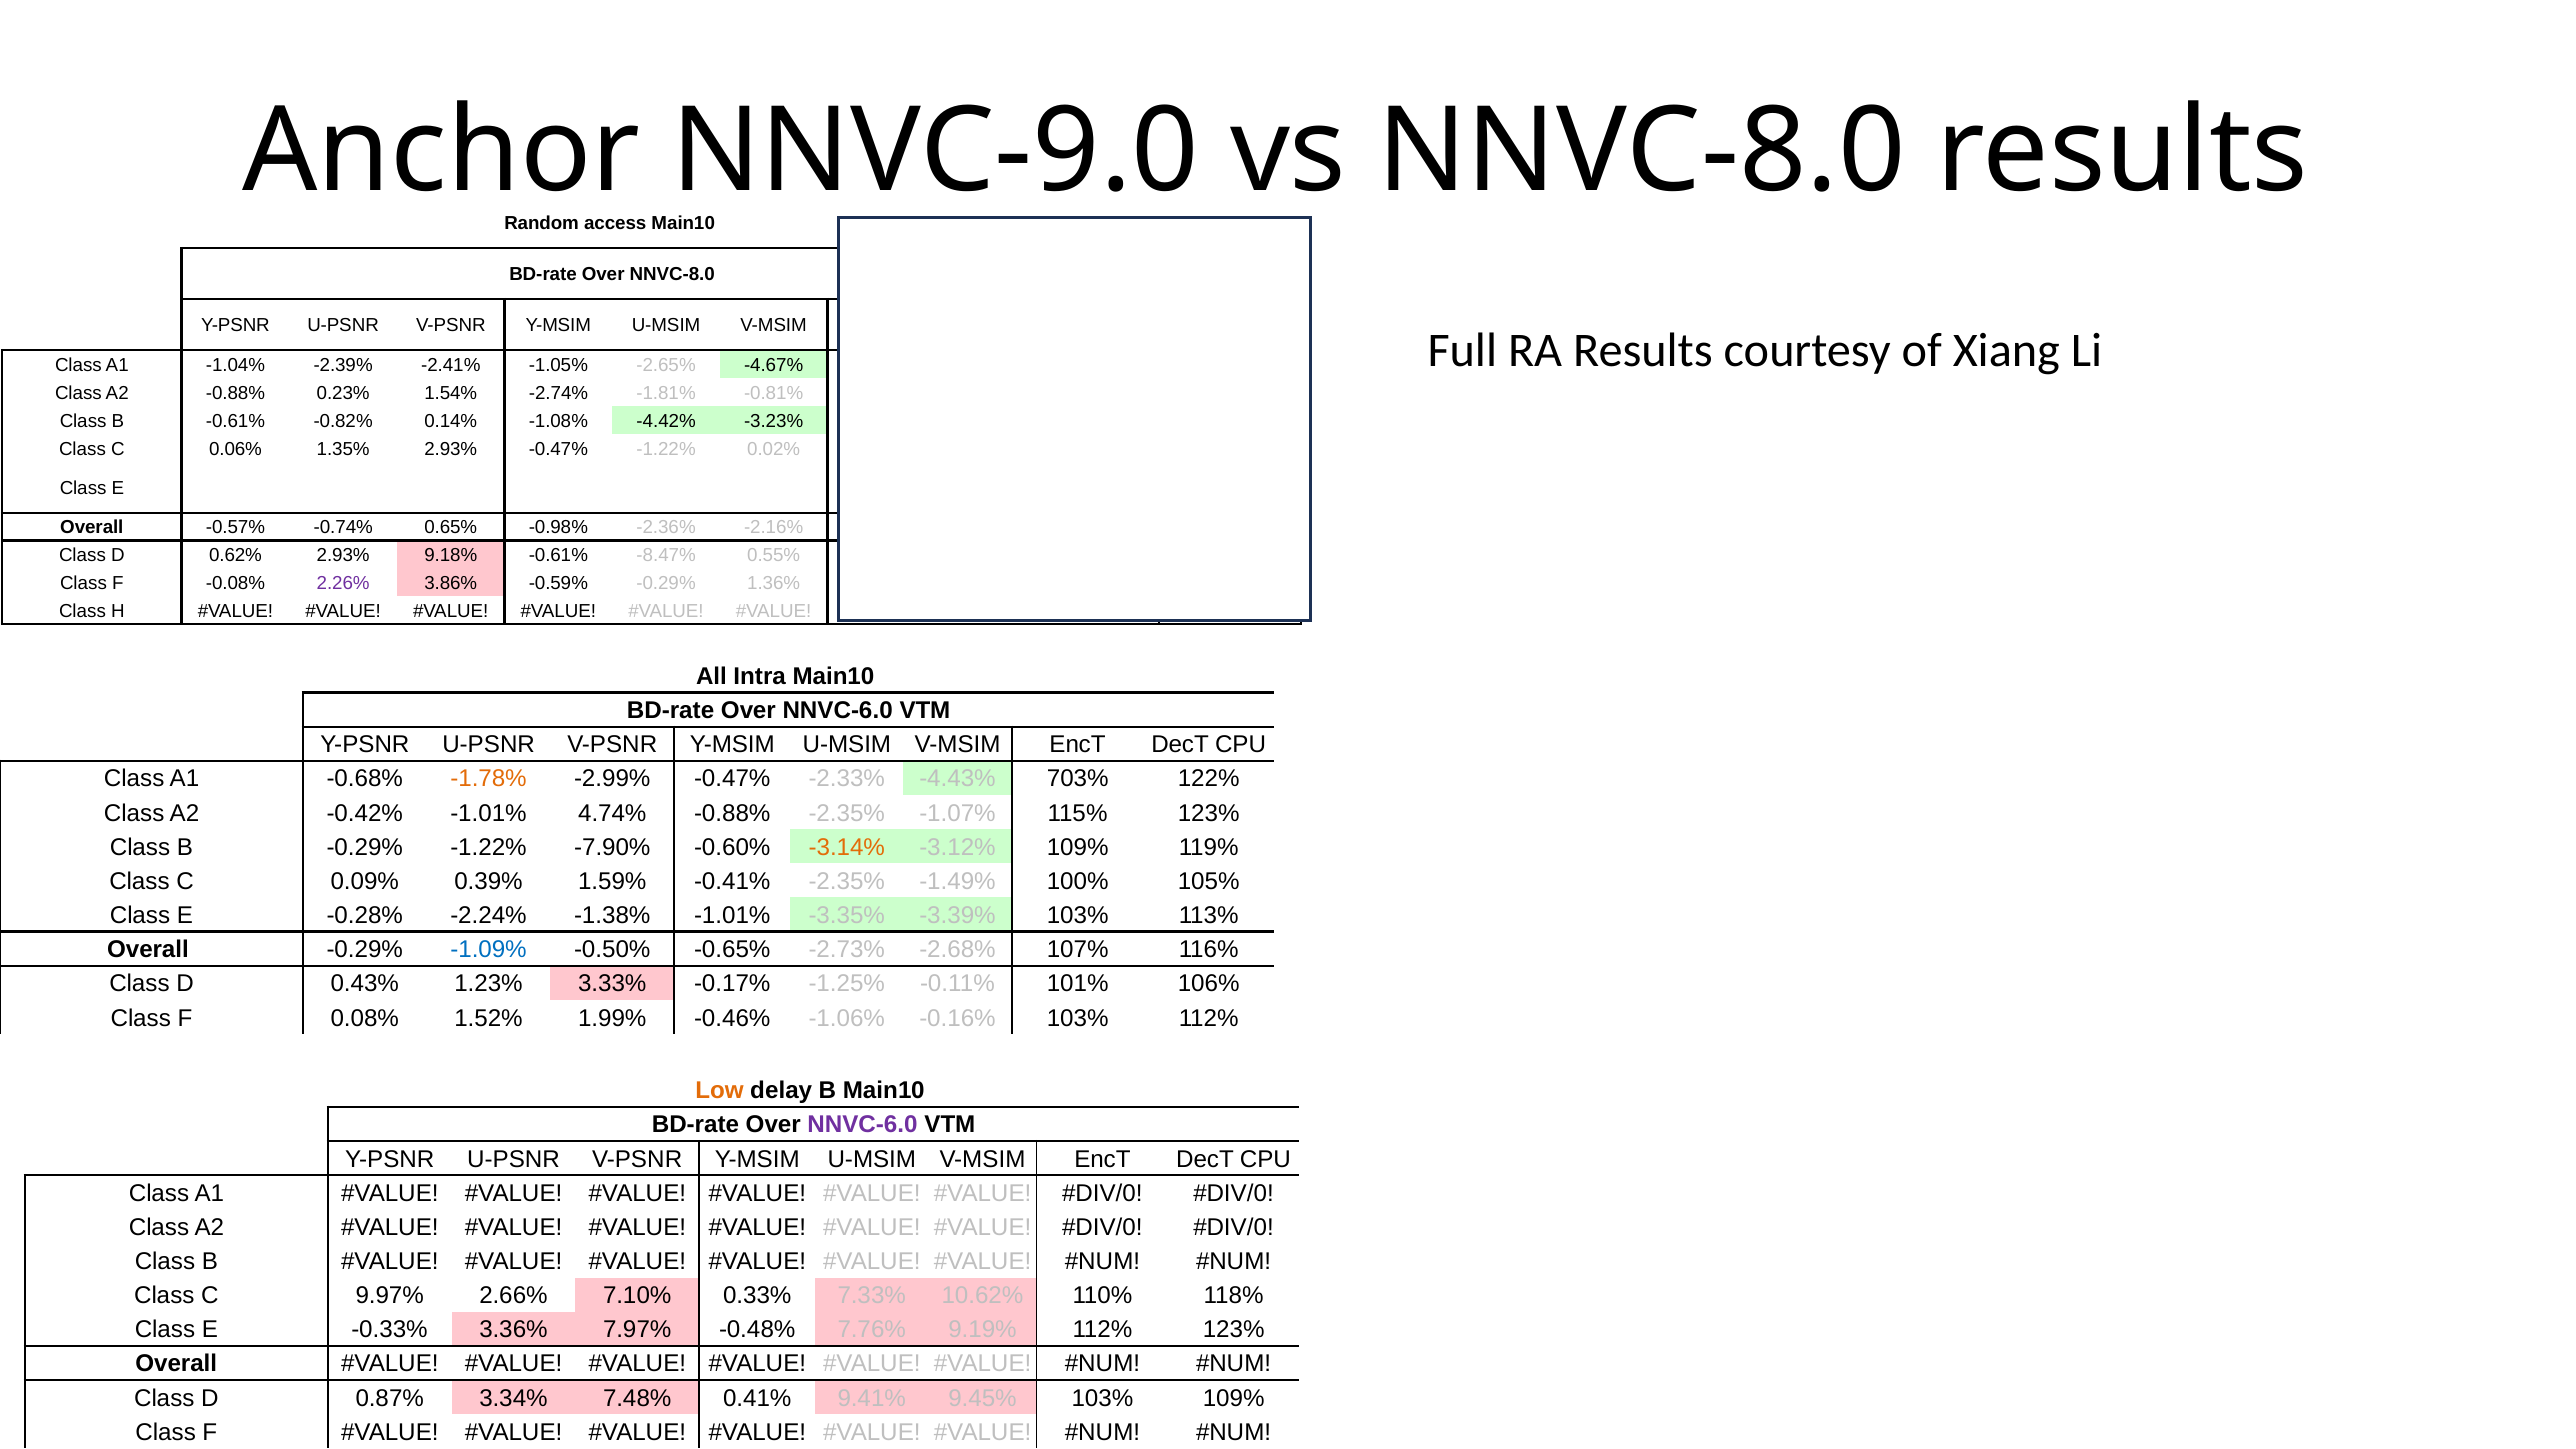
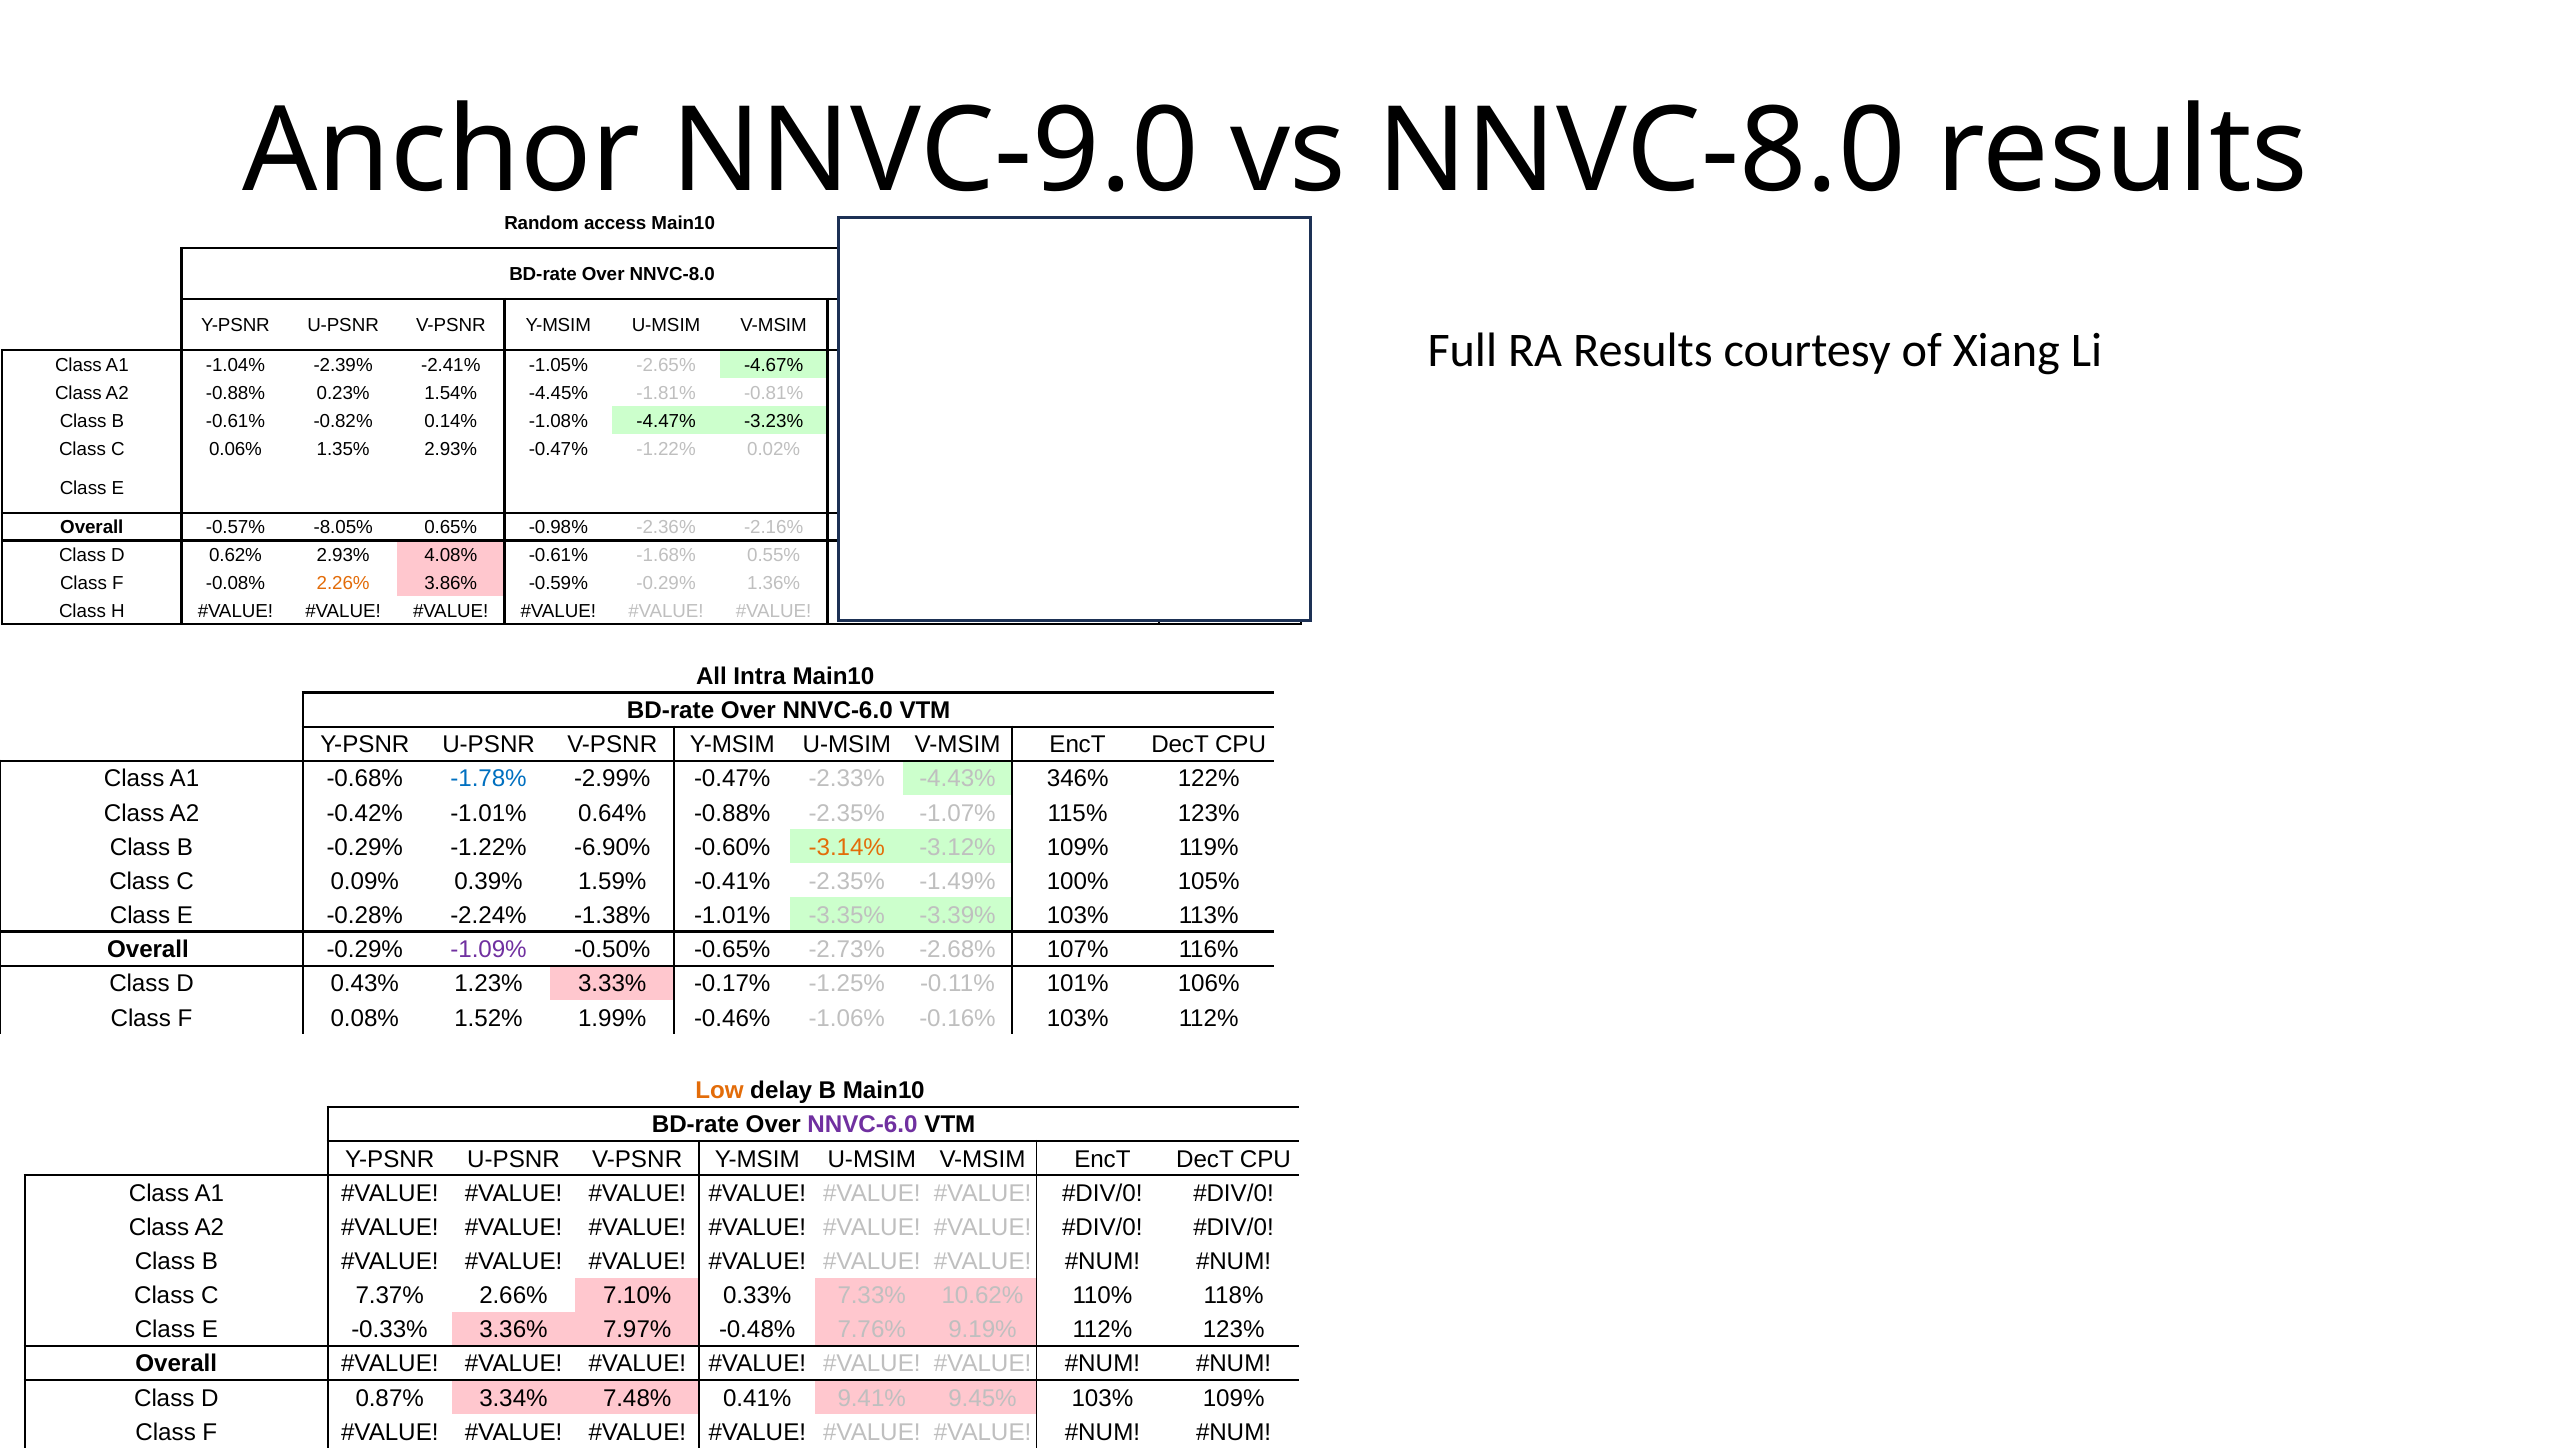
-2.74%: -2.74% -> -4.45% (558, 393)
-4.42%: -4.42% -> -4.47% (666, 421)
-0.74%: -0.74% -> -8.05% (343, 528)
9.18%: 9.18% -> 4.08% (451, 556)
-8.47%: -8.47% -> -1.68% (666, 556)
2.26% colour: purple -> orange (343, 584)
-1.78% colour: orange -> blue (489, 779)
703%: 703% -> 346% (1078, 779)
4.74%: 4.74% -> 0.64% (612, 813)
-7.90%: -7.90% -> -6.90% (612, 847)
-1.09% colour: blue -> purple (489, 950)
9.97%: 9.97% -> 7.37% (390, 1296)
